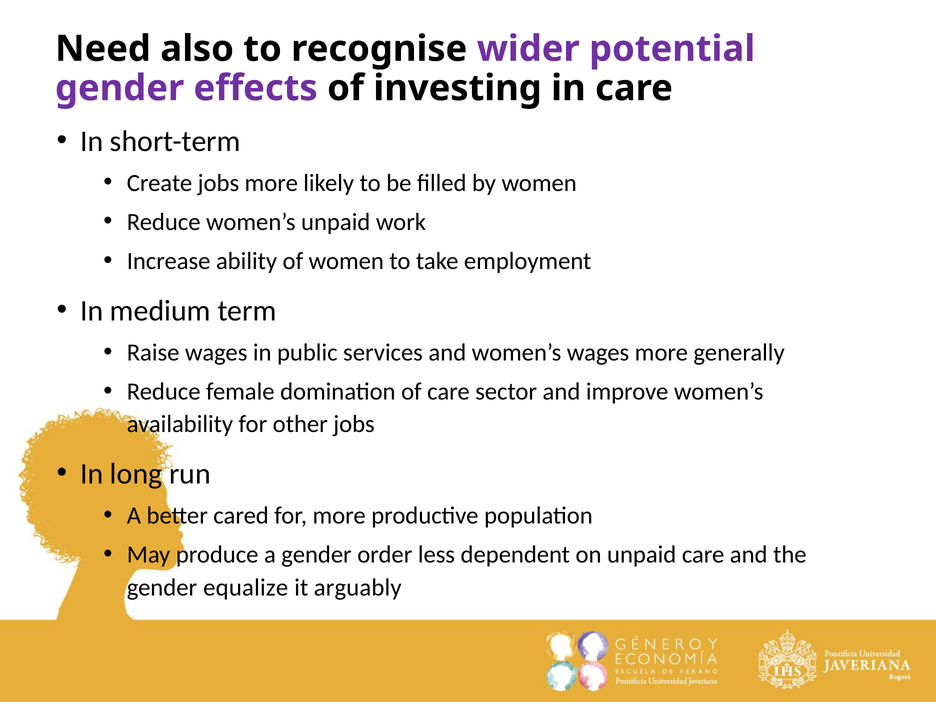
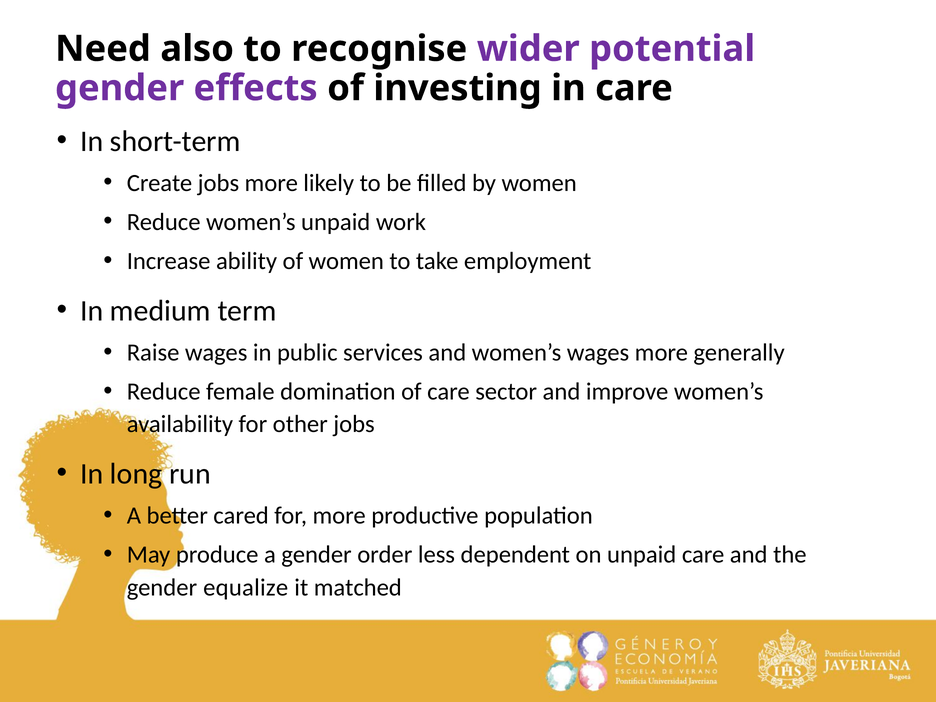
arguably: arguably -> matched (358, 587)
